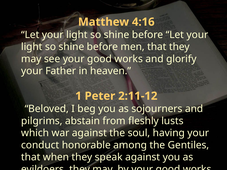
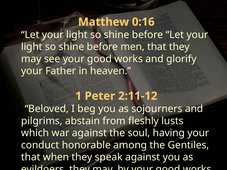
4:16: 4:16 -> 0:16 (143, 22)
